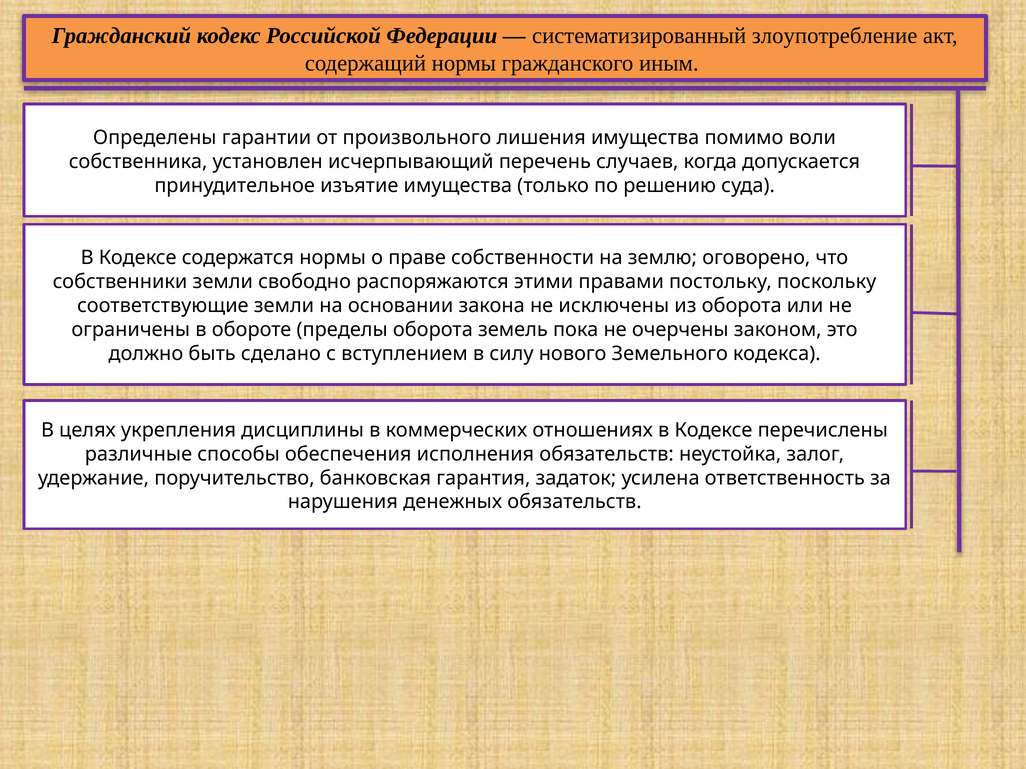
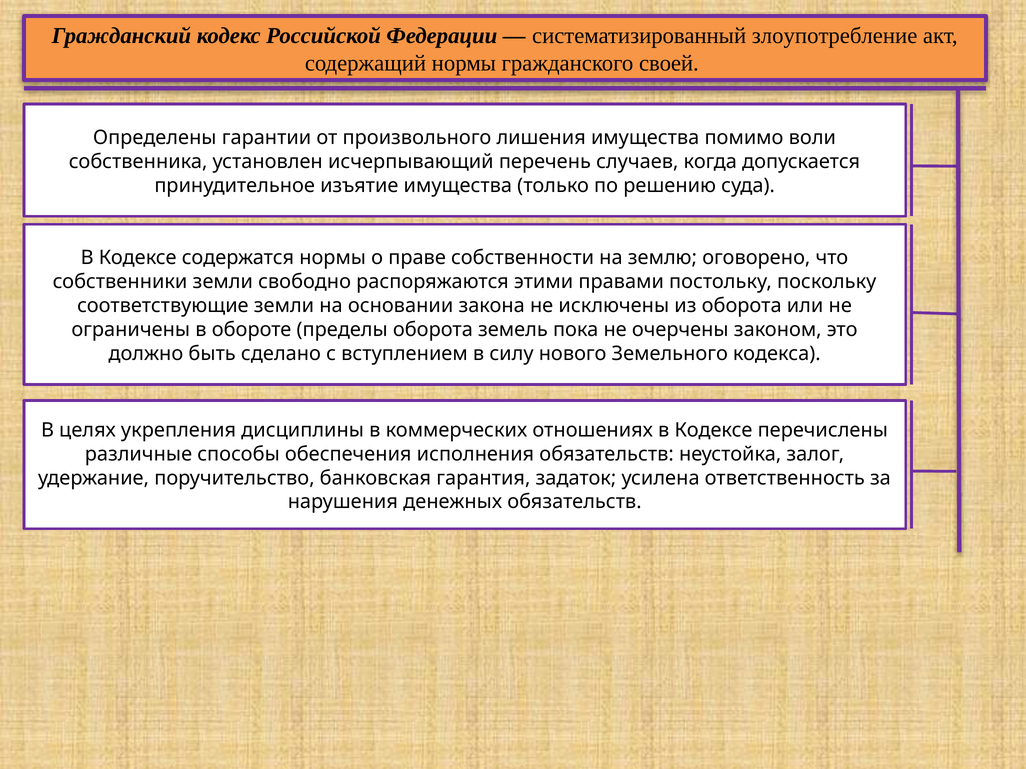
иным: иным -> своей (669, 63)
